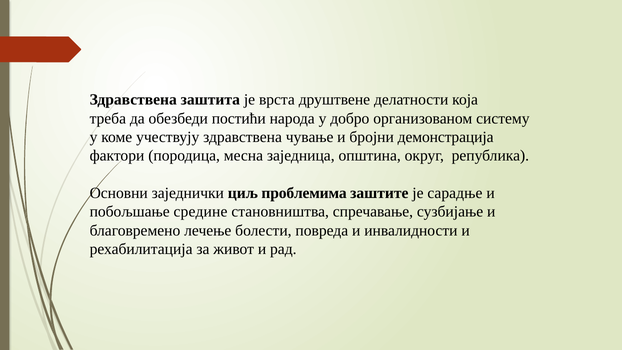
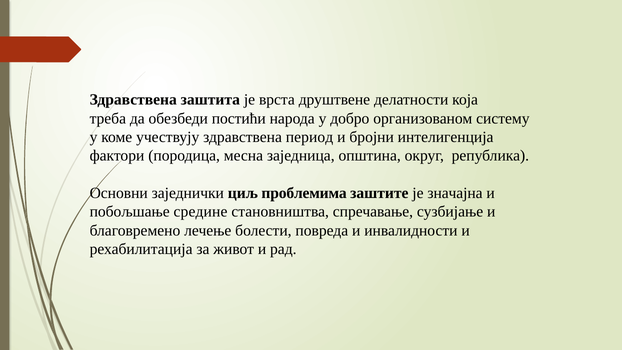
чување: чување -> период (310, 137)
демонстрација: демонстрација -> интелигенција (446, 137)
сарадње: сарадње -> значајна (455, 193)
